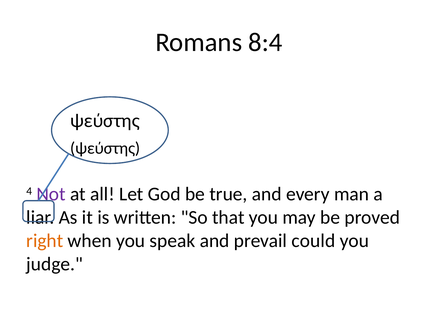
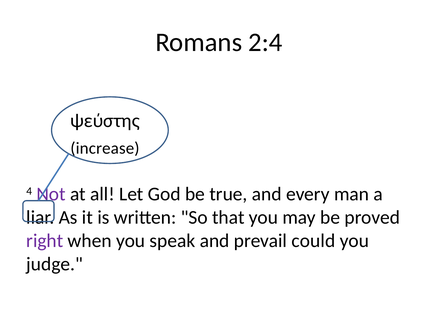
8:4: 8:4 -> 2:4 (265, 42)
ψεύστης: ψεύστης -> increase (105, 149)
right colour: orange -> purple (45, 241)
